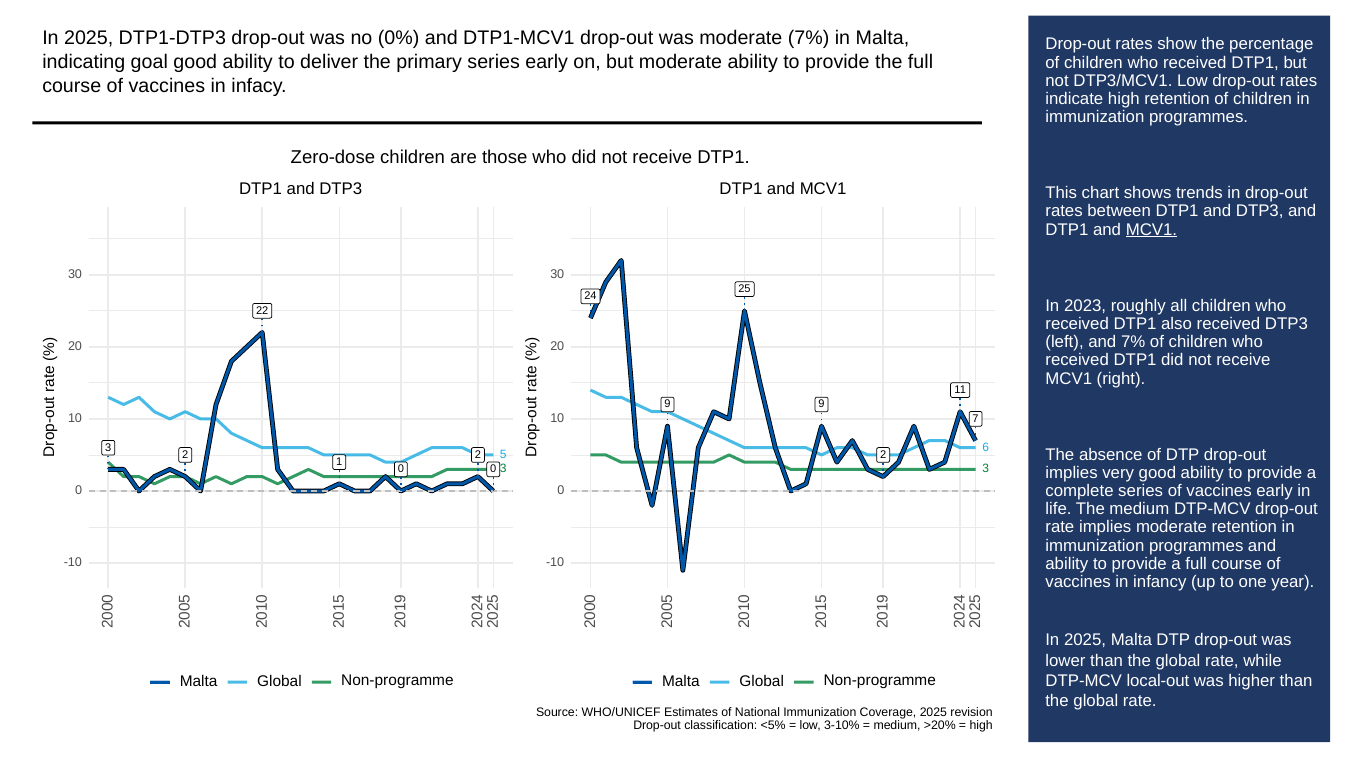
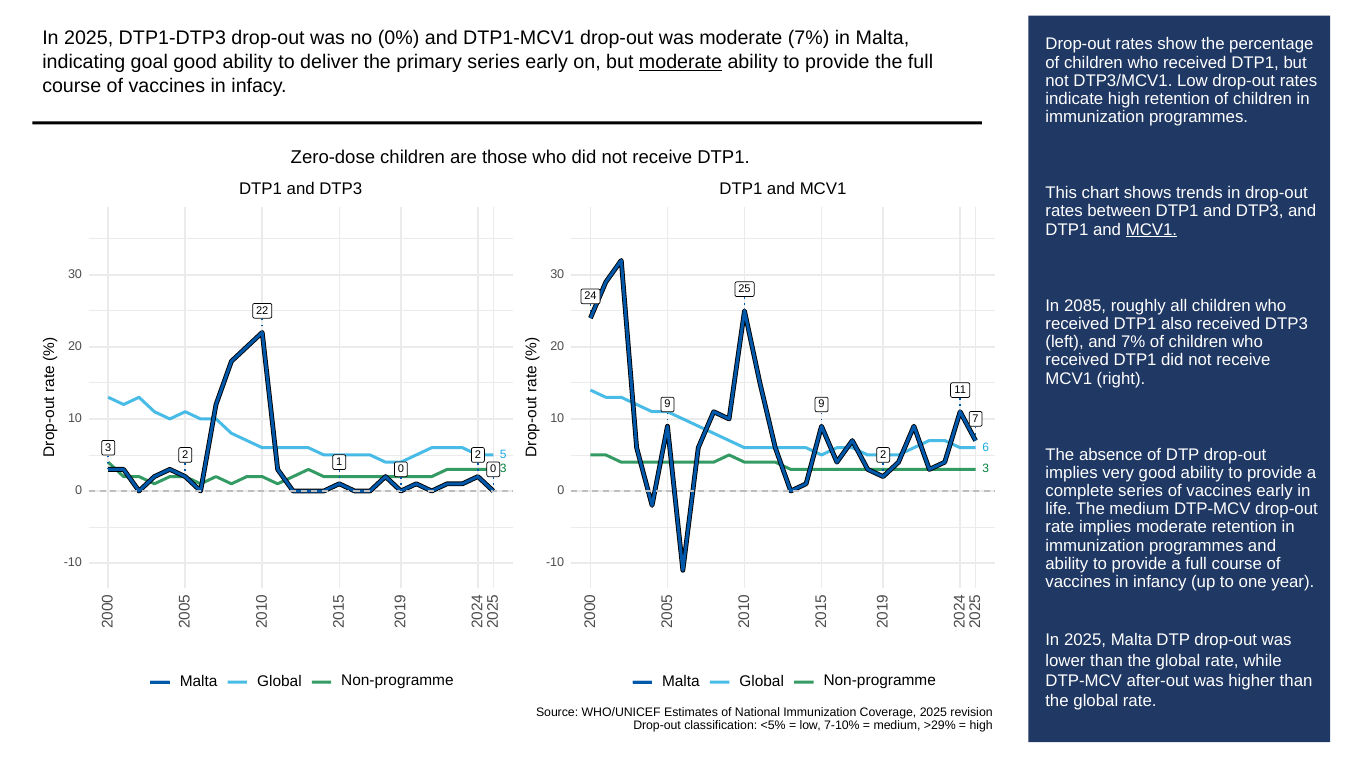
moderate underline: none -> present (680, 62)
2023: 2023 -> 2085 (1085, 306)
local-out: local-out -> after-out (1158, 681)
3-10%: 3-10% -> 7-10% (842, 725)
>20%: >20% -> >29% (940, 725)
